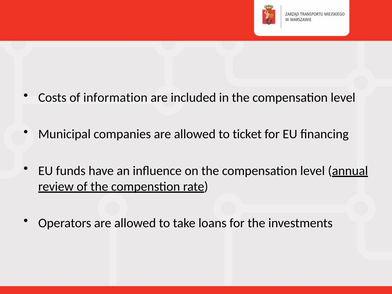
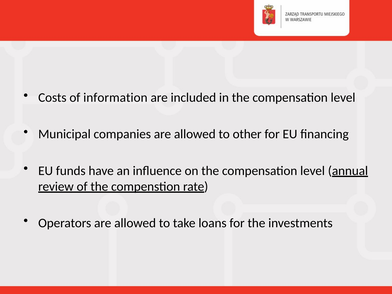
ticket: ticket -> other (247, 134)
